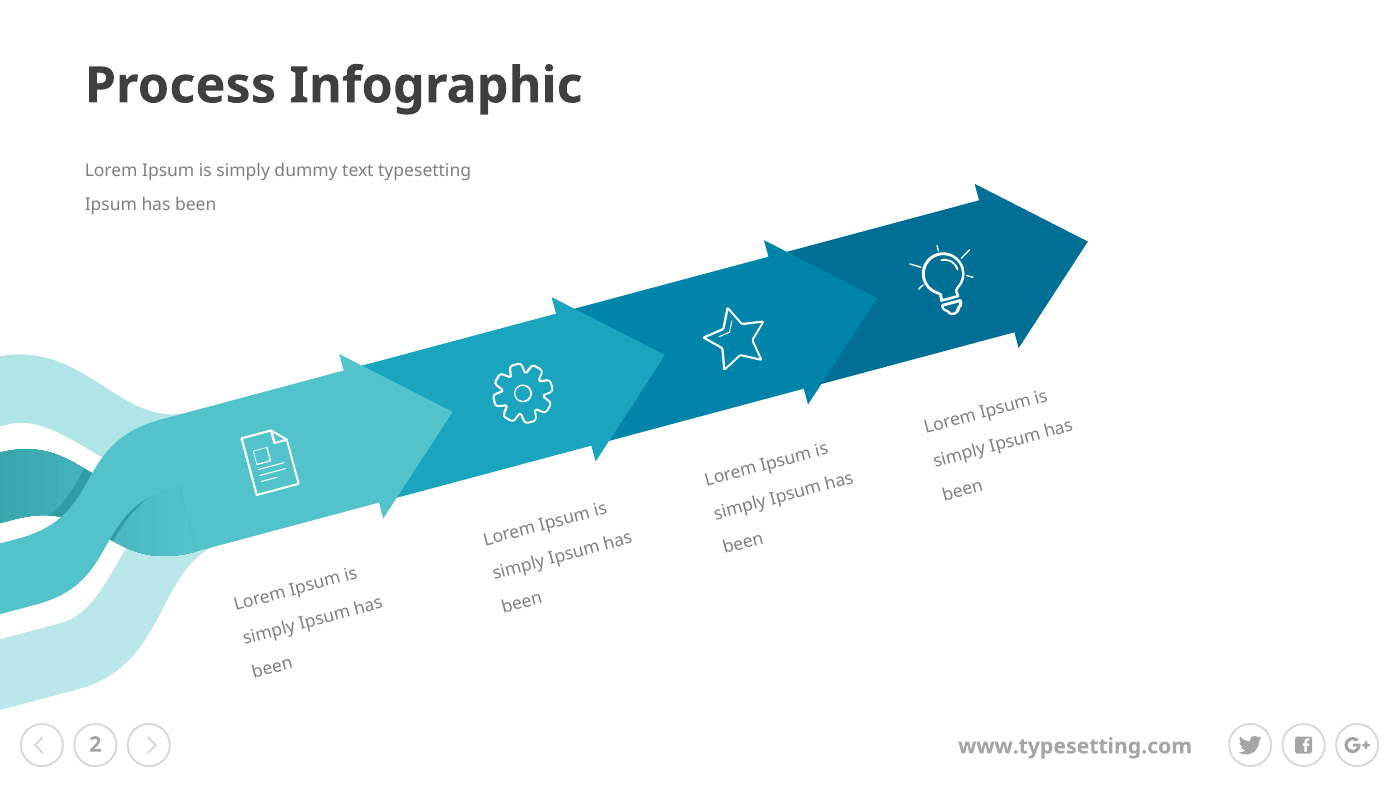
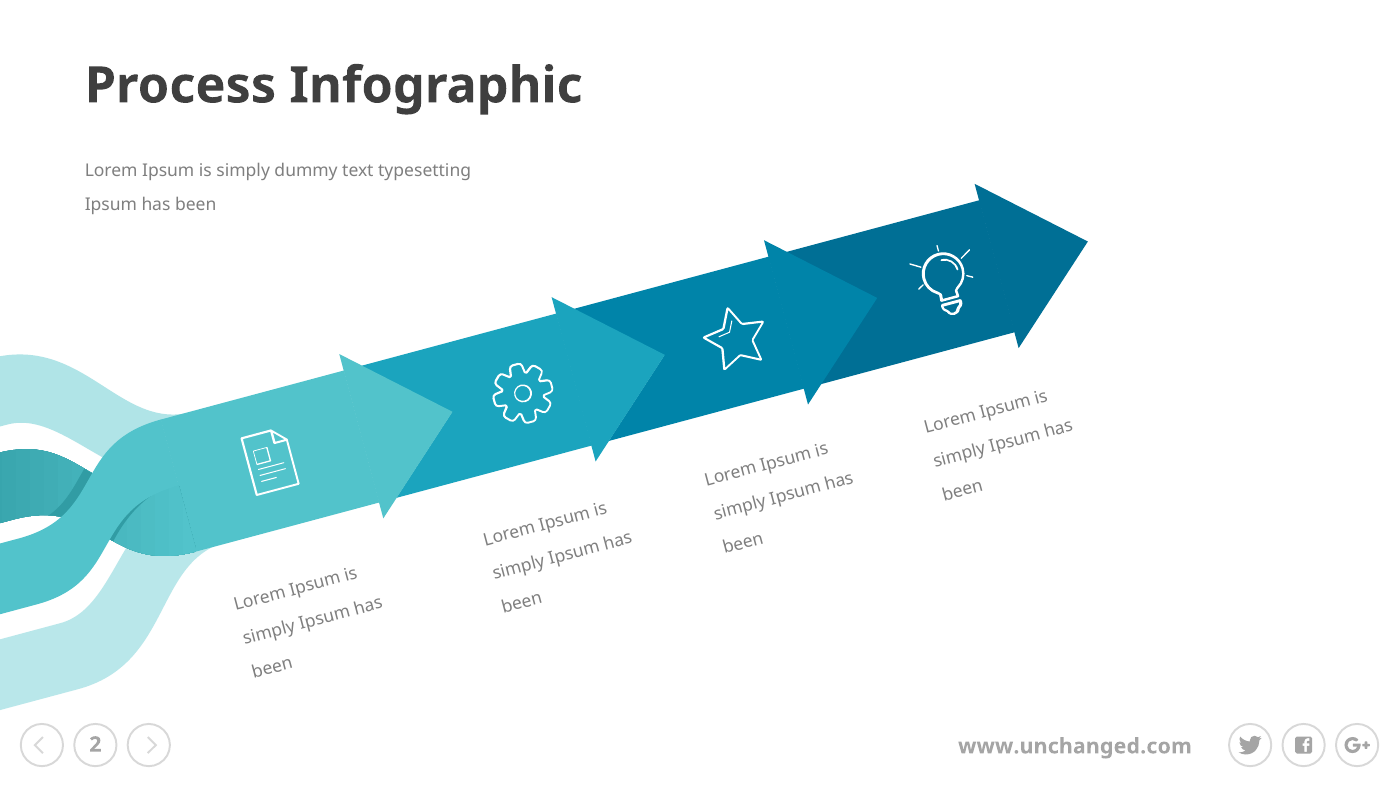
www.typesetting.com: www.typesetting.com -> www.unchanged.com (1075, 746)
